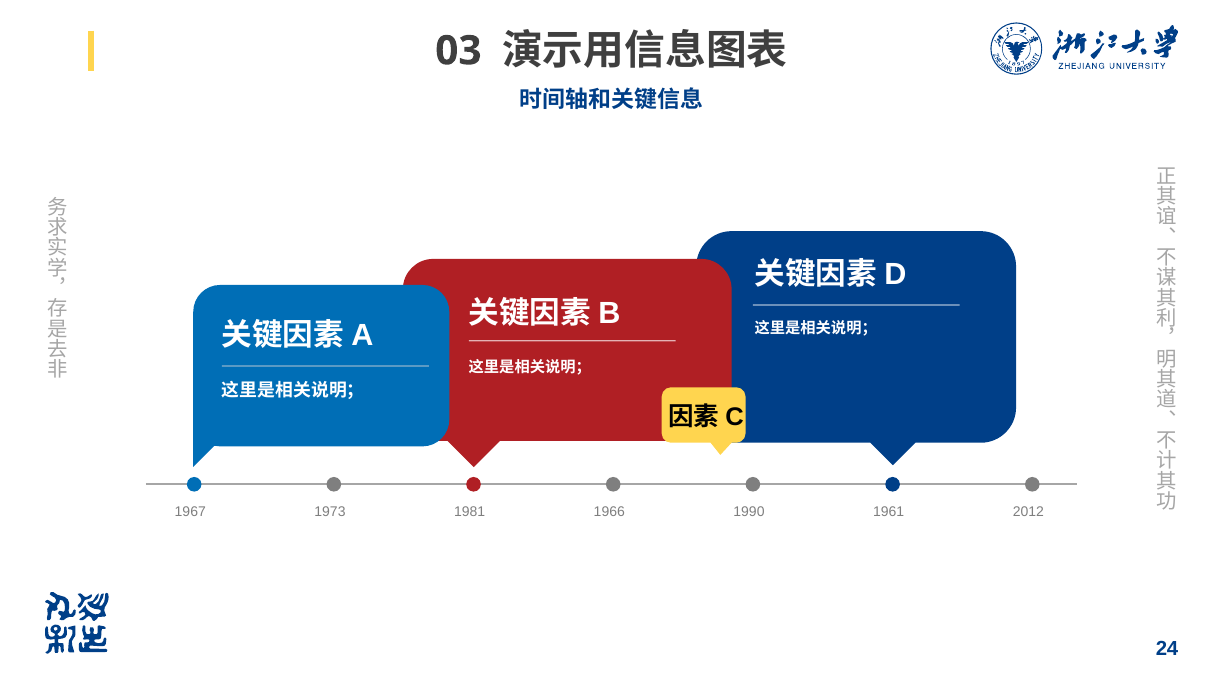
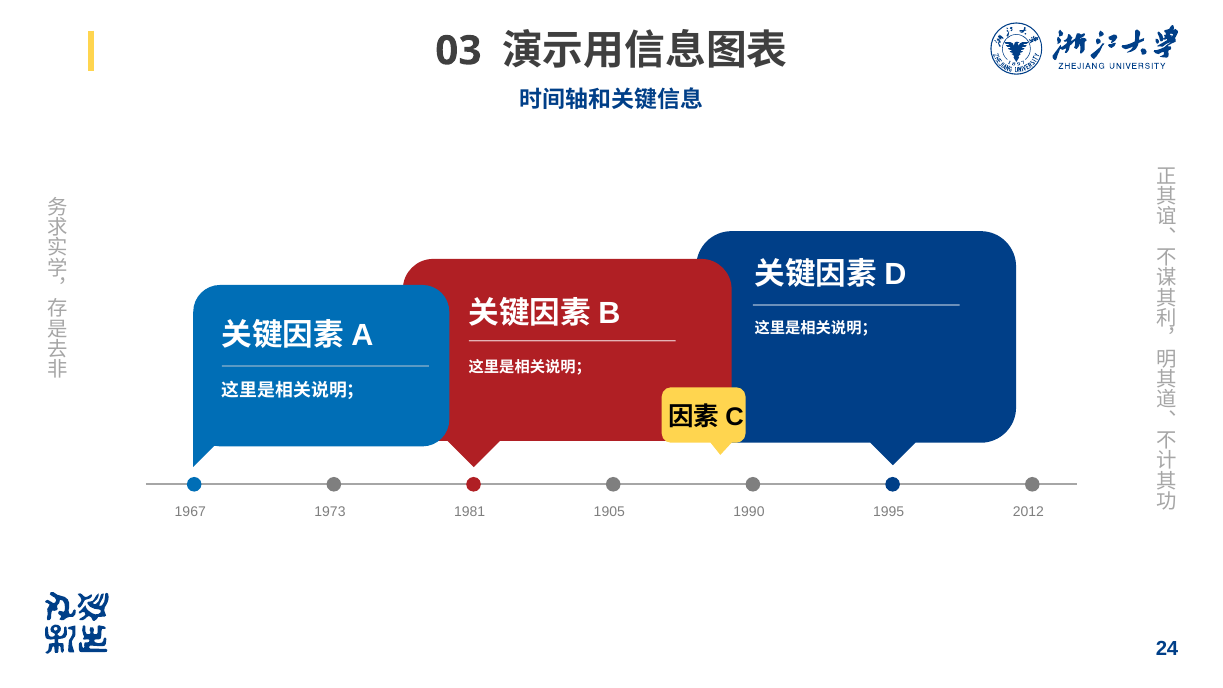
1966: 1966 -> 1905 (609, 512)
1961: 1961 -> 1995 (889, 512)
